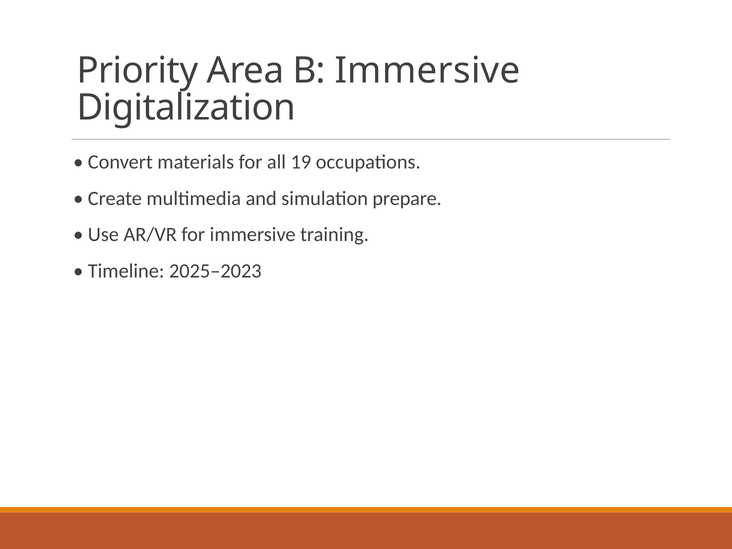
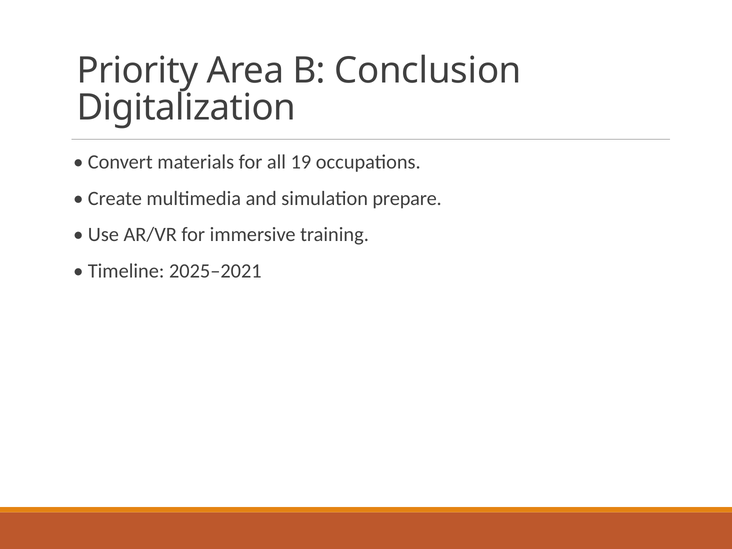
B Immersive: Immersive -> Conclusion (428, 70)
2025–2023: 2025–2023 -> 2025–2021 (215, 271)
